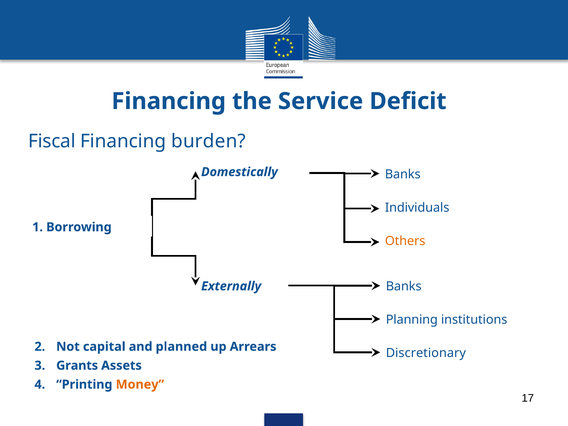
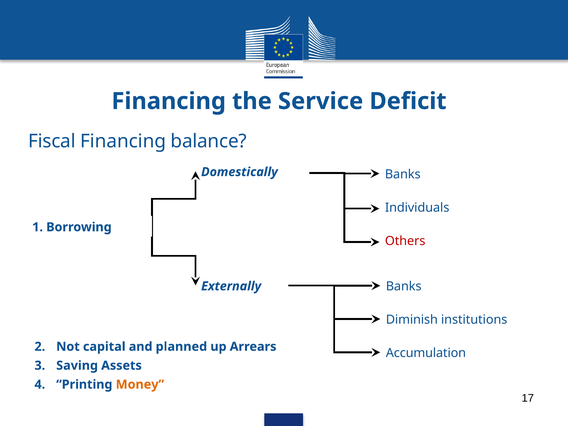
burden: burden -> balance (209, 141)
Others colour: orange -> red (405, 241)
Planning: Planning -> Diminish (412, 320)
Discretionary: Discretionary -> Accumulation (426, 353)
Grants: Grants -> Saving (77, 366)
